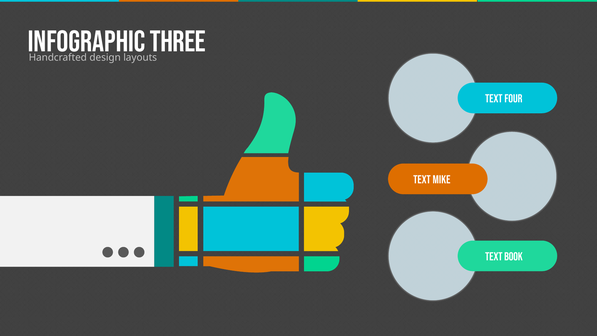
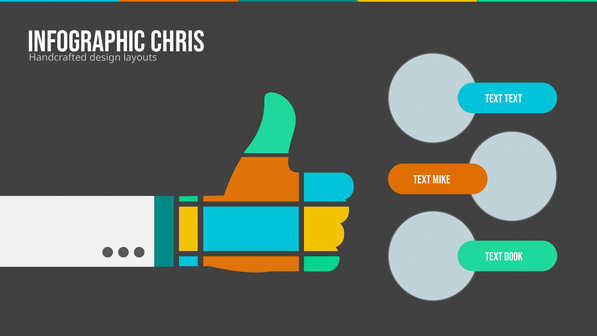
THREE: THREE -> CHRIS (177, 42)
FOUR: FOUR -> TEXT (513, 99)
